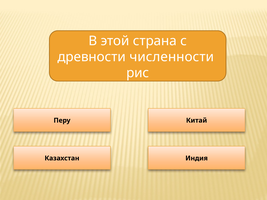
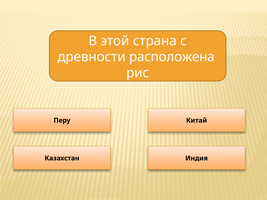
численности: численности -> расположена (172, 57)
